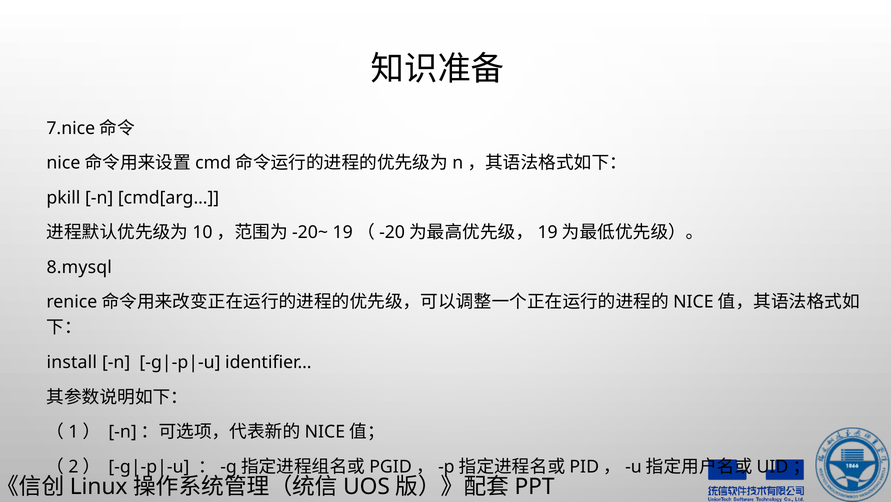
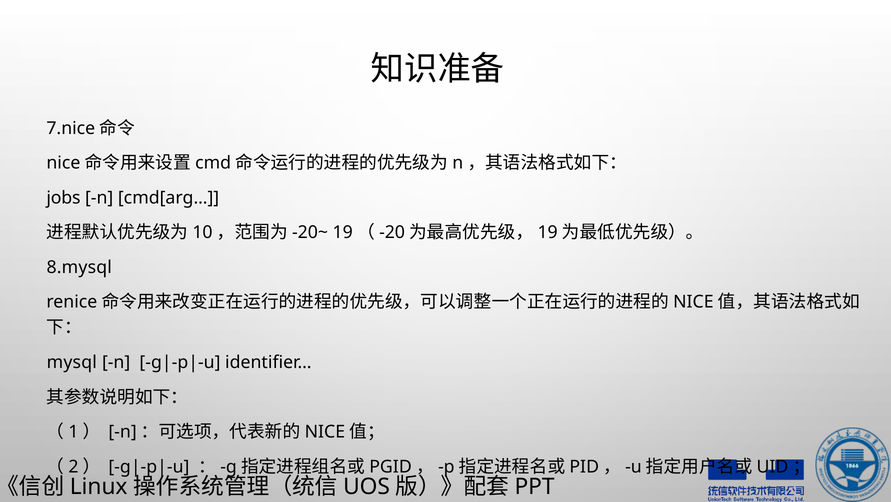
pkill: pkill -> jobs (63, 197)
install: install -> mysql (72, 362)
